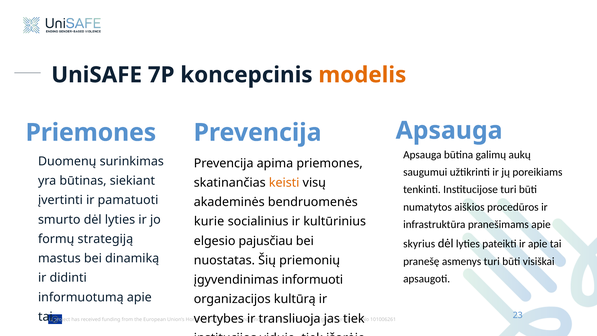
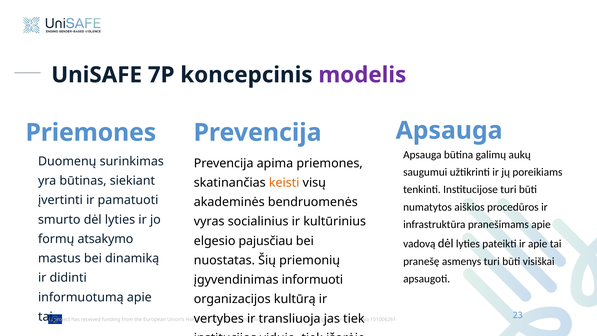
modelis colour: orange -> purple (362, 75)
kurie: kurie -> vyras (209, 221)
strategiją: strategiją -> atsakymo (105, 239)
skyrius: skyrius -> vadovą (419, 244)
